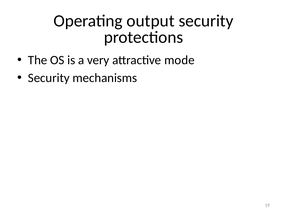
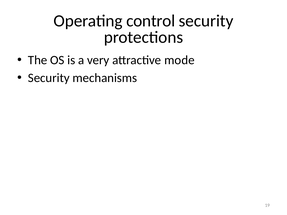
output: output -> control (151, 21)
